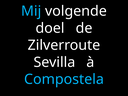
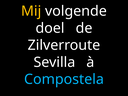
Mij colour: light blue -> yellow (31, 11)
